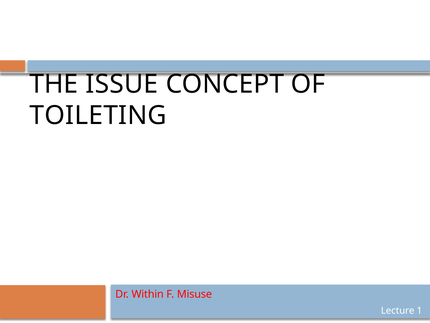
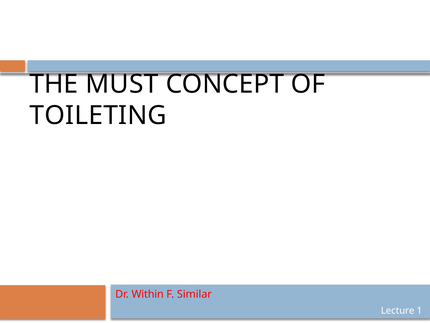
ISSUE: ISSUE -> MUST (122, 84)
Misuse: Misuse -> Similar (194, 294)
